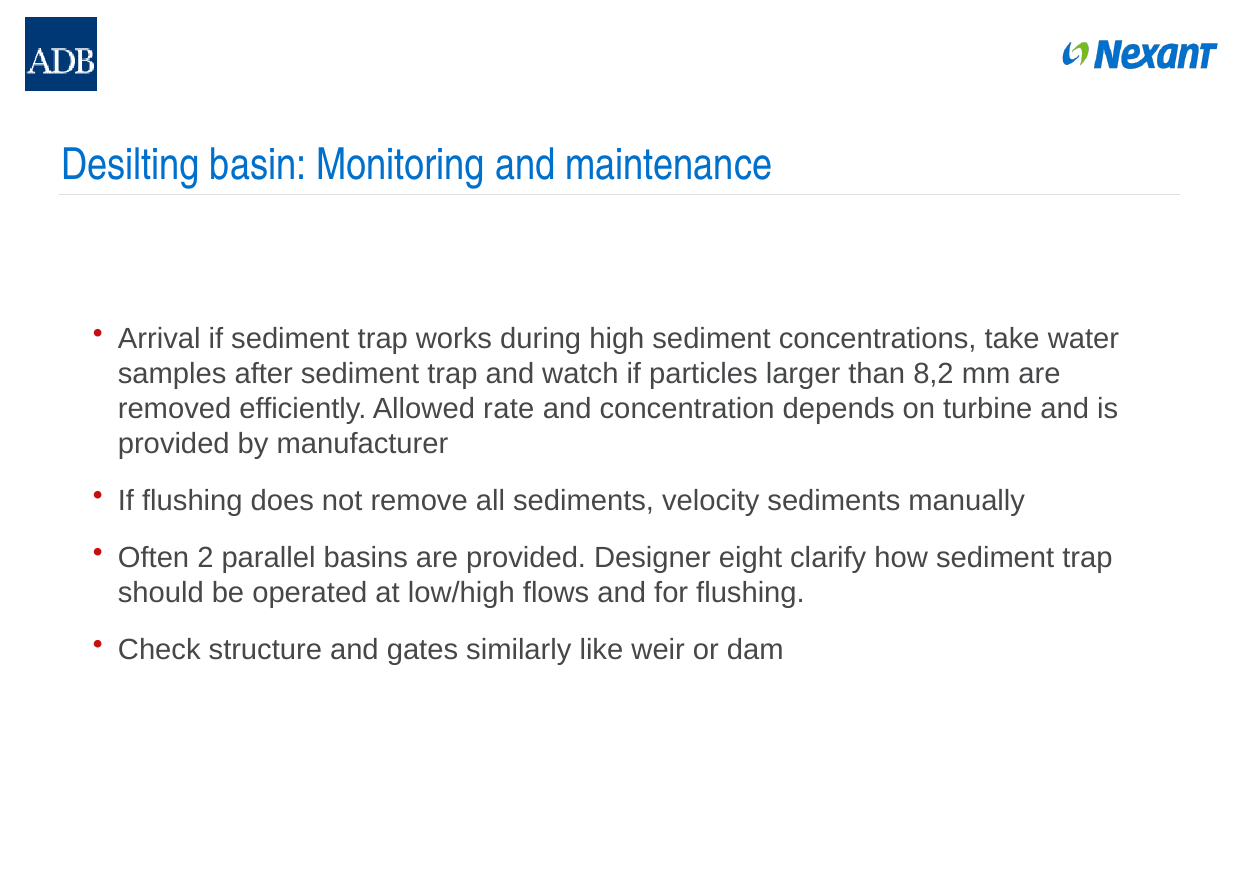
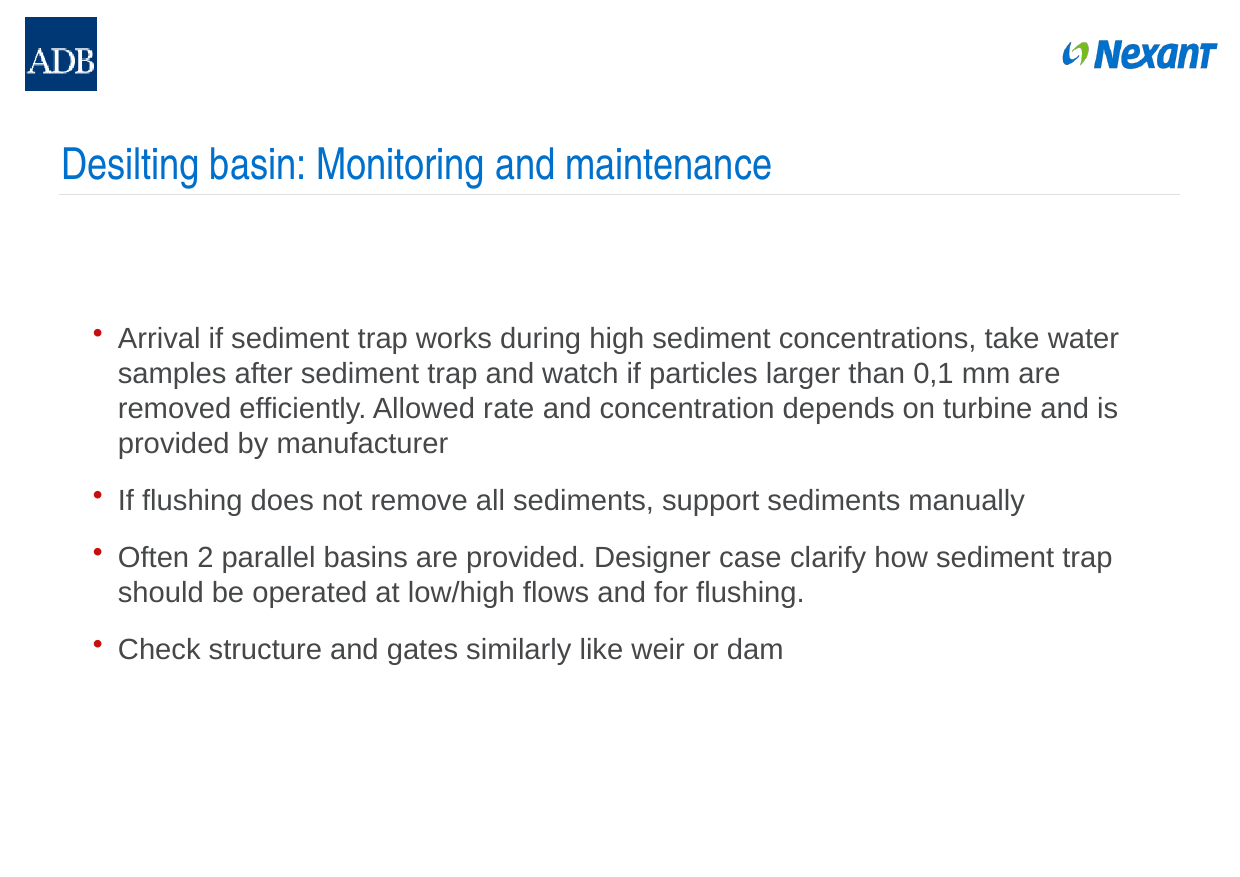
8,2: 8,2 -> 0,1 (933, 374)
velocity: velocity -> support (711, 501)
eight: eight -> case (750, 558)
